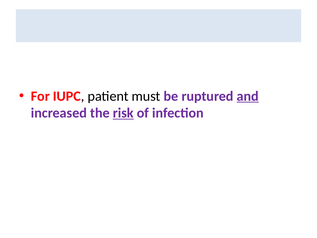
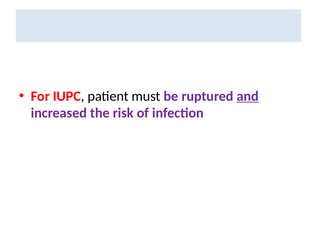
risk underline: present -> none (123, 113)
